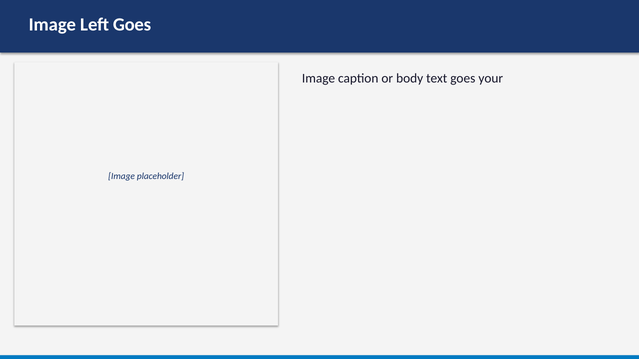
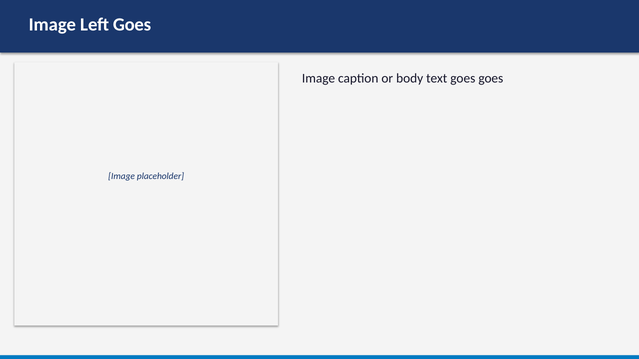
goes your: your -> goes (491, 78)
